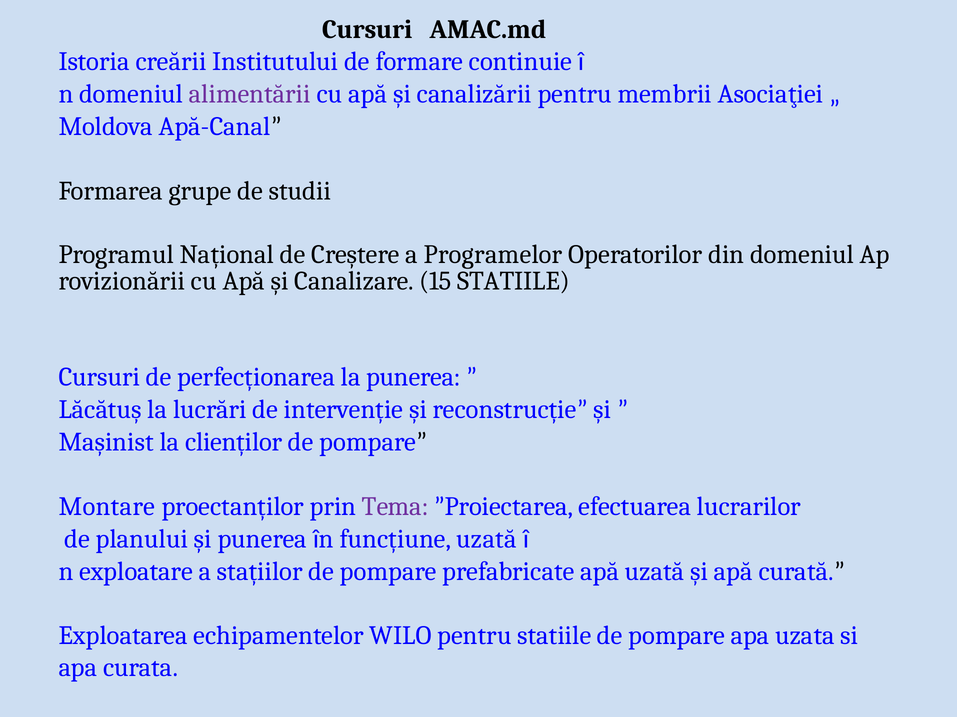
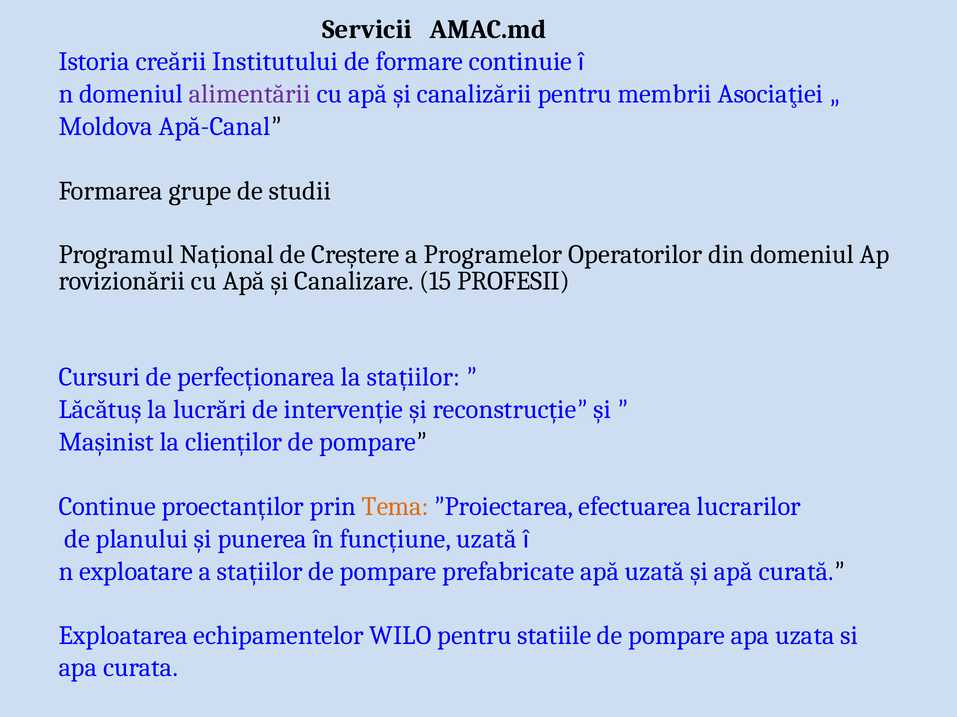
Cursuri: Cursuri -> Servicii (367, 30)
15 STATIILE: STATIILE -> PROFESII (514, 281)
la punerea: punerea -> stațiilor (413, 377)
Montare: Montare -> Continue (107, 507)
Tema colour: purple -> orange (395, 507)
